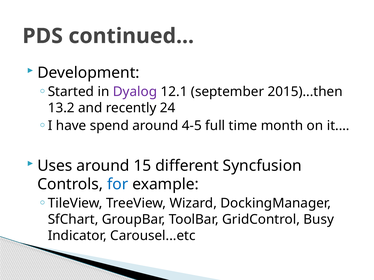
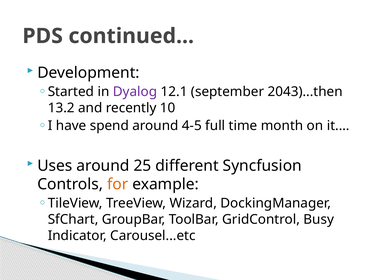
2015)...then: 2015)...then -> 2043)...then (305, 92)
24: 24 -> 10 (168, 108)
15: 15 -> 25 (142, 166)
for colour: blue -> orange (118, 185)
